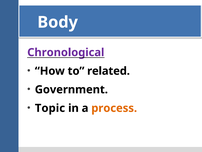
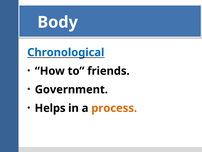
Chronological colour: purple -> blue (66, 52)
related: related -> friends (108, 71)
Topic: Topic -> Helps (50, 108)
